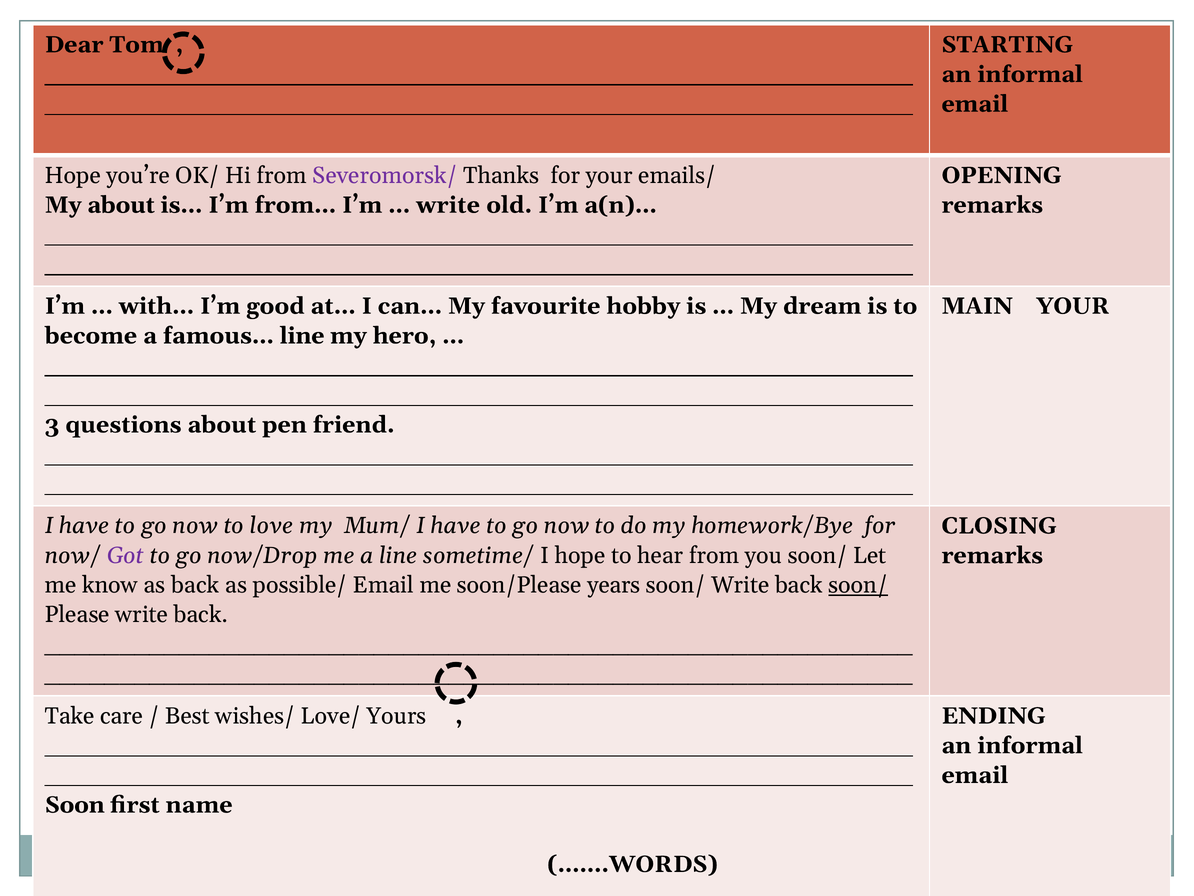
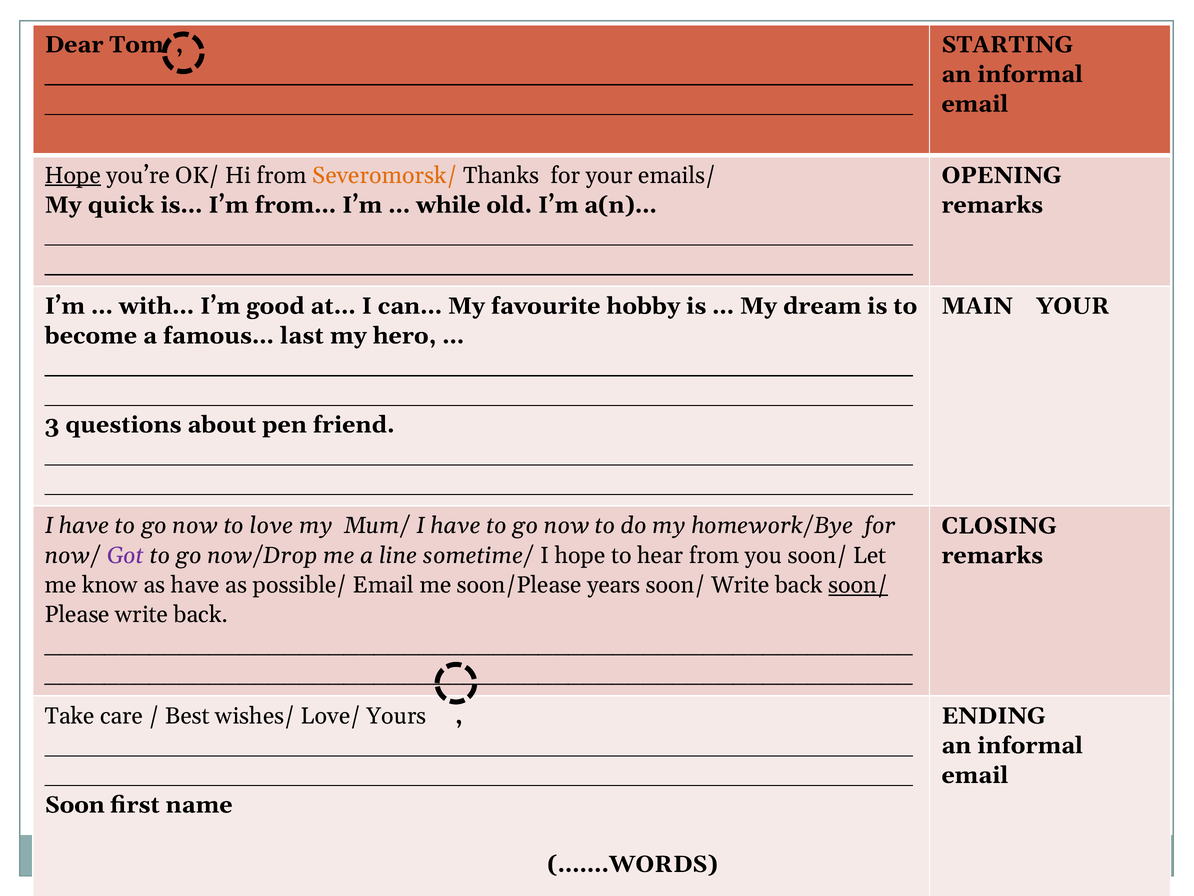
Hope underline: none -> present (73, 175)
Severomorsk/ colour: purple -> orange (385, 175)
My about: about -> quick (121, 205)
write: write -> while (448, 205)
famous… line: line -> last (302, 336)
as back: back -> have (195, 585)
